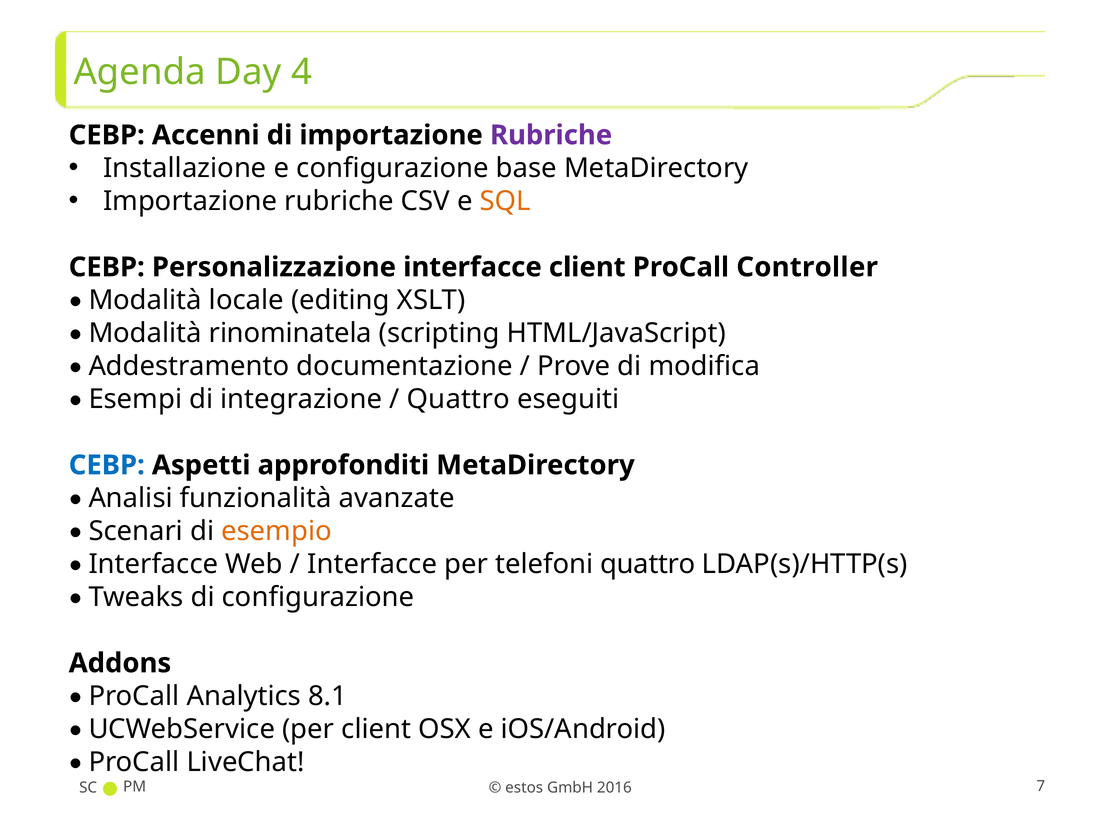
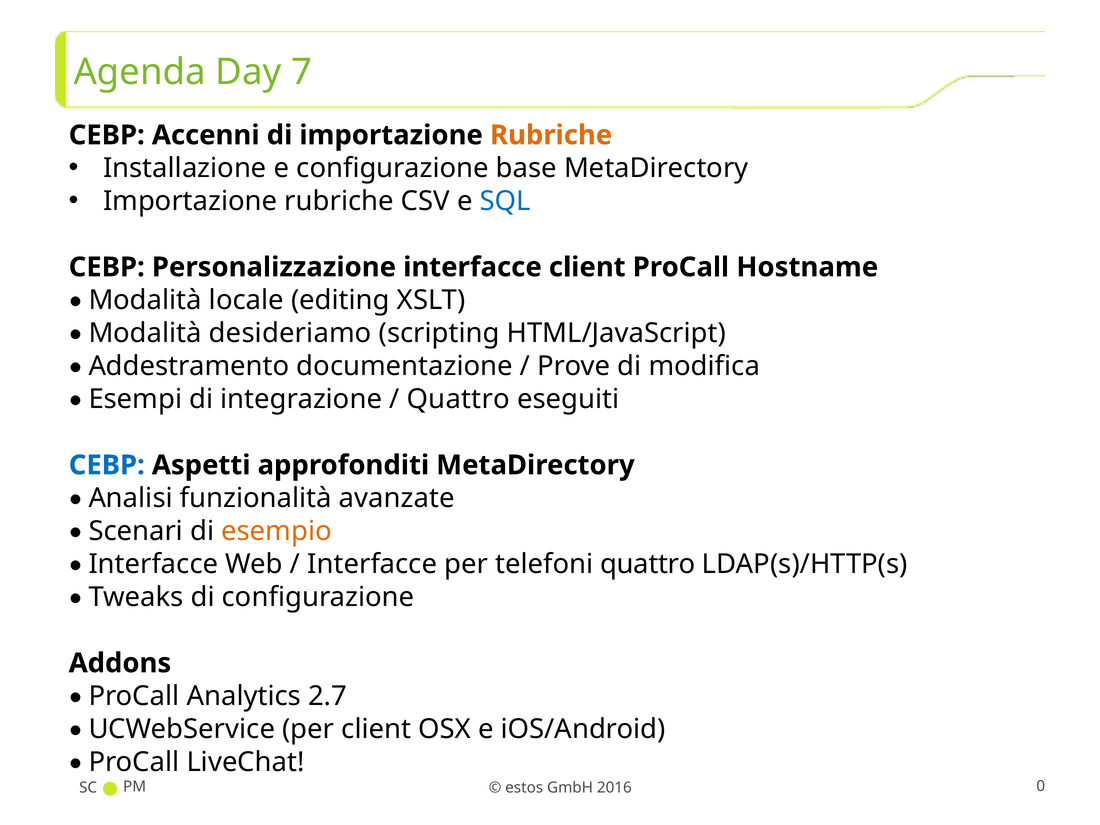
4: 4 -> 7 (302, 72)
Rubriche colour: purple -> orange (551, 135)
SQL colour: orange -> blue (505, 201)
Controller: Controller -> Hostname (807, 267)
rinominatela: rinominatela -> desideriamo (290, 333)
8.1: 8.1 -> 2.7 (328, 696)
7: 7 -> 0 (1041, 786)
